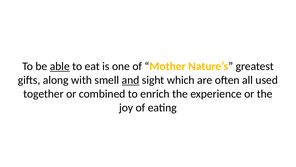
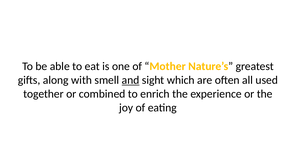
able underline: present -> none (60, 66)
